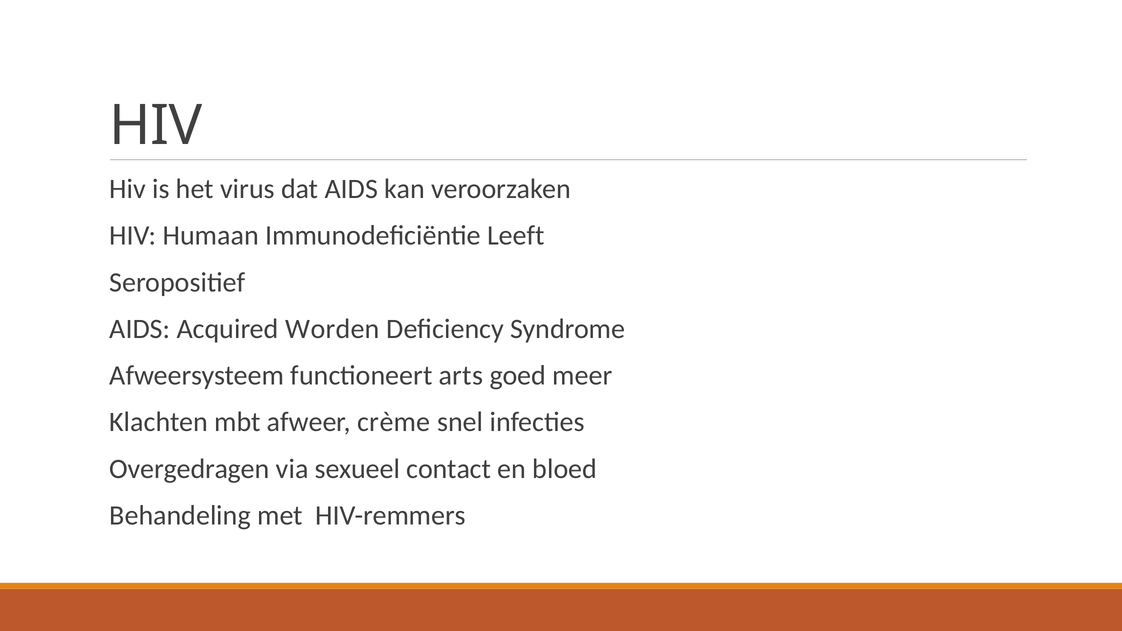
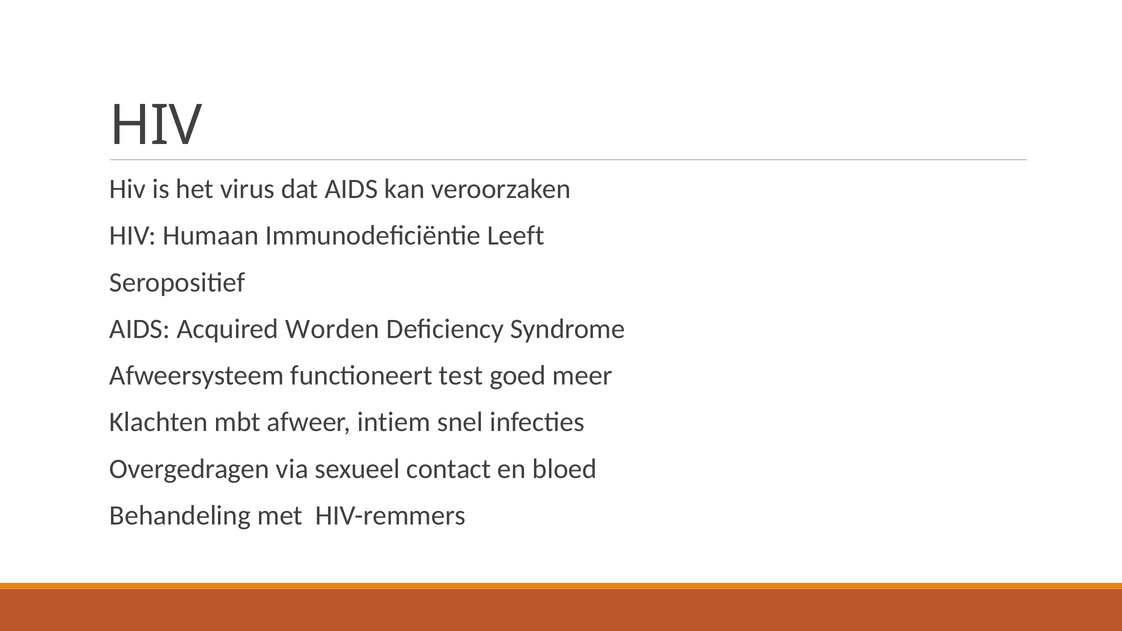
arts: arts -> test (461, 376)
crème: crème -> intiem (394, 422)
